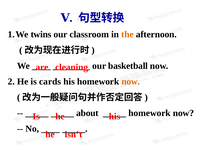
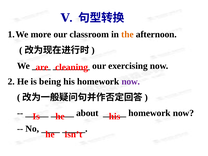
twins: twins -> more (41, 34)
basketball: basketball -> exercising (128, 66)
cards: cards -> being (50, 82)
now colour: orange -> purple (131, 82)
